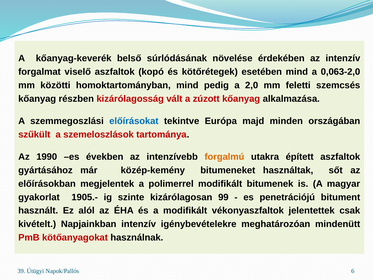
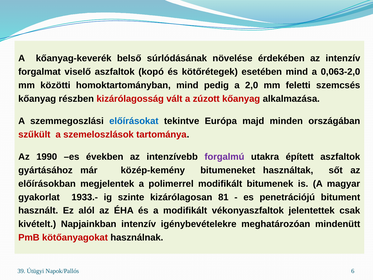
forgalmú colour: orange -> purple (224, 157)
1905.-: 1905.- -> 1933.- (85, 197)
99: 99 -> 81 (223, 197)
